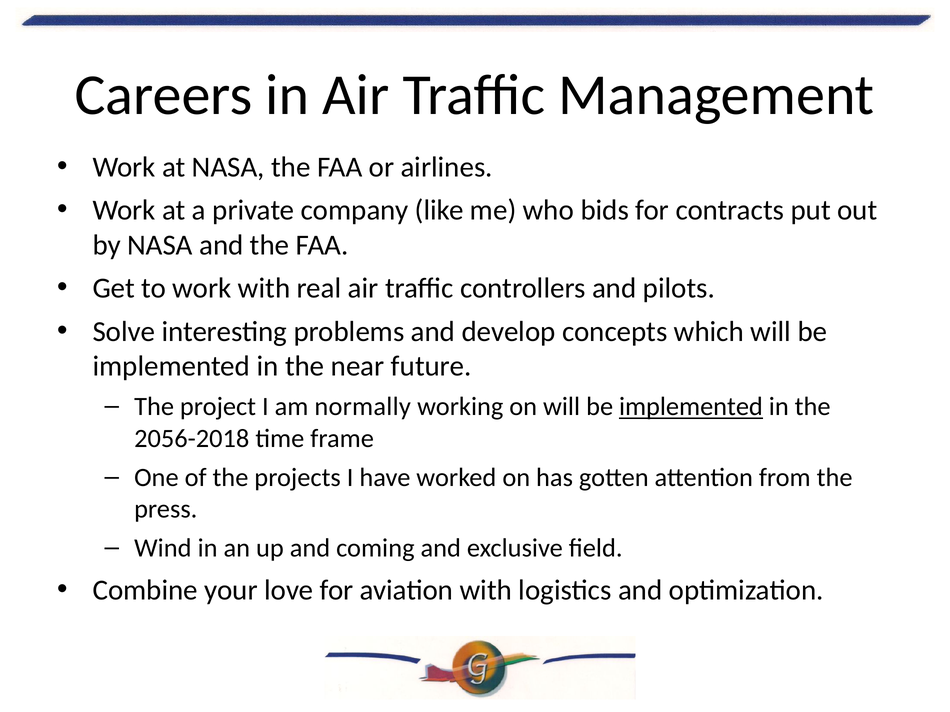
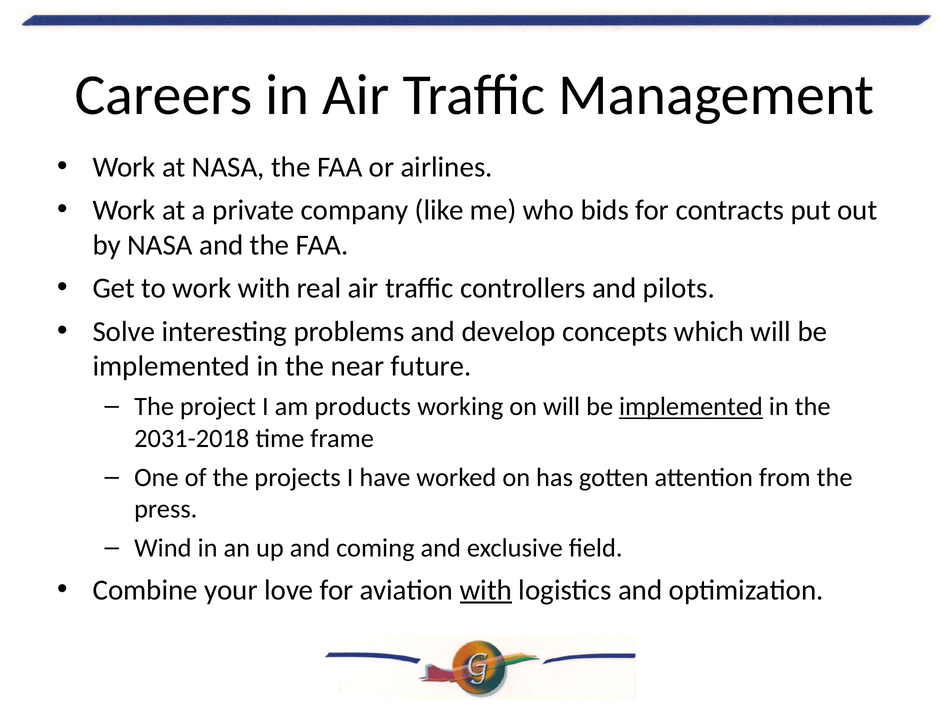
normally: normally -> products (363, 407)
2056-2018: 2056-2018 -> 2031-2018 (192, 439)
with underline: none -> present (486, 590)
